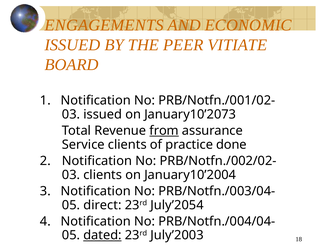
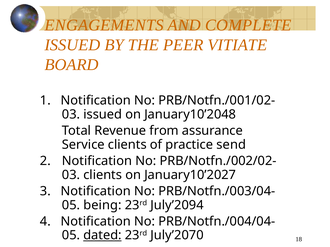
ECONOMIC: ECONOMIC -> COMPLETE (248, 25)
January10’2073: January10’2073 -> January10’2048 (190, 115)
from underline: present -> none (164, 131)
done: done -> send (231, 145)
January10’2004: January10’2004 -> January10’2027 (190, 175)
direct: direct -> being (102, 205)
July’2054: July’2054 -> July’2094 (177, 205)
July’2003: July’2003 -> July’2070 (177, 236)
